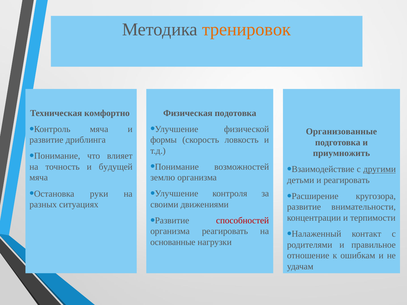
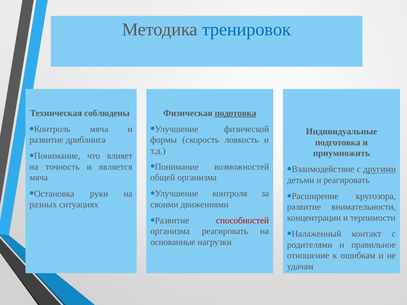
тренировок colour: orange -> blue (247, 30)
комфортно: комфортно -> соблюдены (107, 113)
подотовка underline: none -> present (236, 113)
Организованные: Организованные -> Индивидуальные (341, 132)
будущей: будущей -> является (116, 167)
землю: землю -> общей (163, 178)
